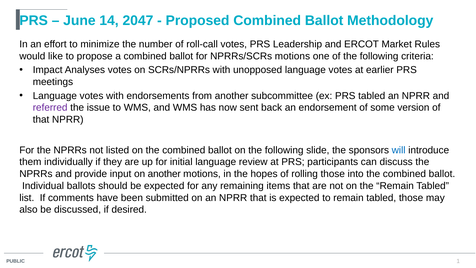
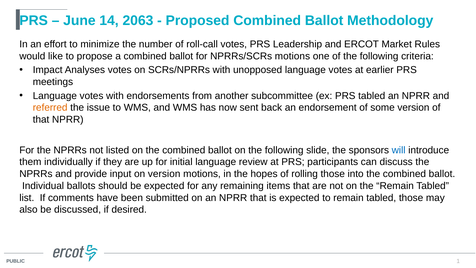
2047: 2047 -> 2063 (138, 21)
referred colour: purple -> orange (50, 108)
on another: another -> version (164, 174)
